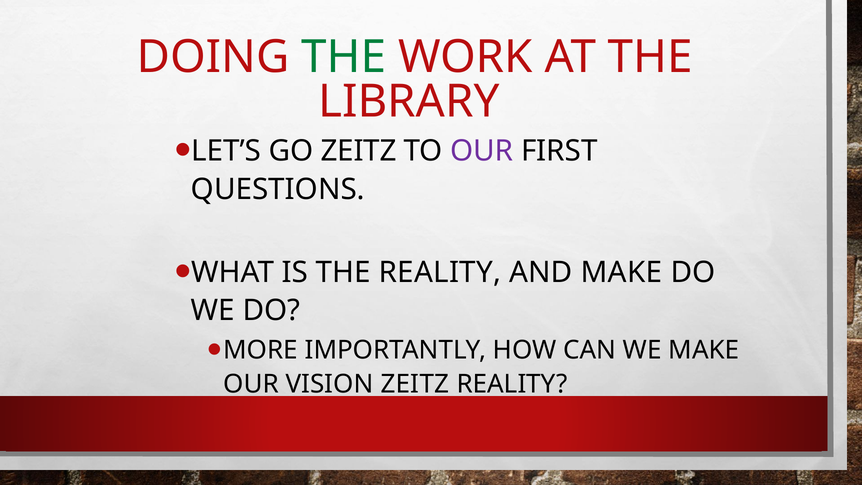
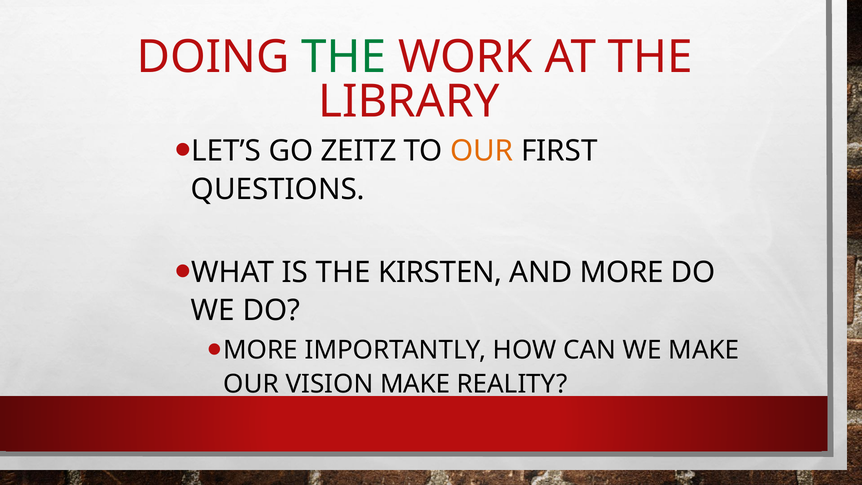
OUR colour: purple -> orange (482, 151)
THE REALITY: REALITY -> KIRSTEN (440, 272)
AND MAKE: MAKE -> MORE (622, 272)
VISION ZEITZ: ZEITZ -> MAKE (415, 384)
